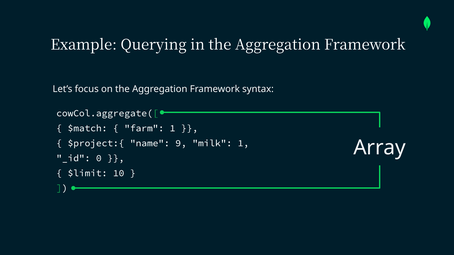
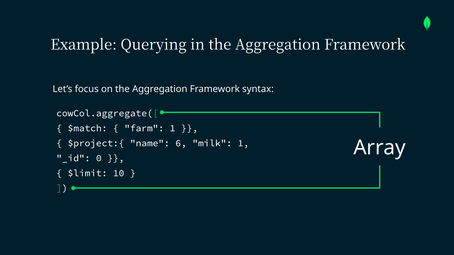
9: 9 -> 6 (181, 143)
